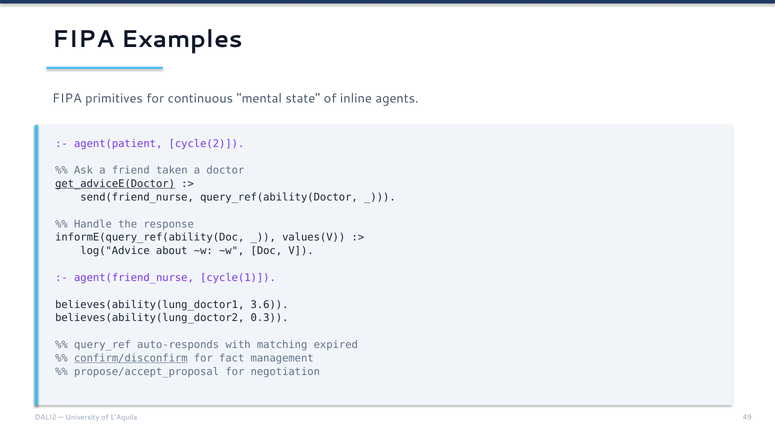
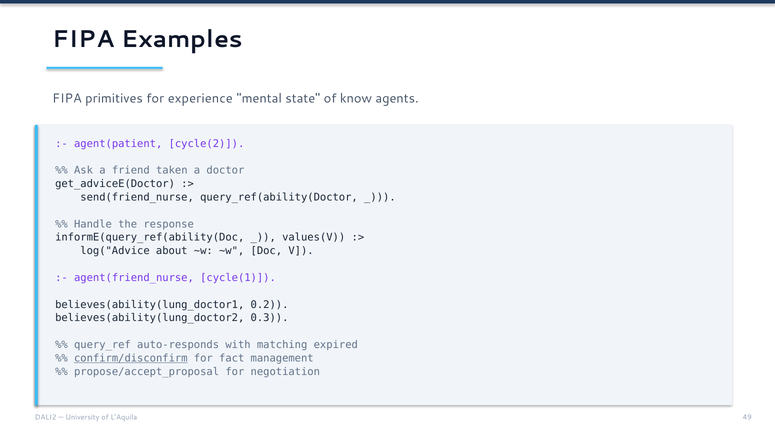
continuous: continuous -> experience (200, 99)
inline: inline -> know (356, 99)
get_adviceE(Doctor underline: present -> none (115, 184)
3.6: 3.6 -> 0.2 (270, 305)
